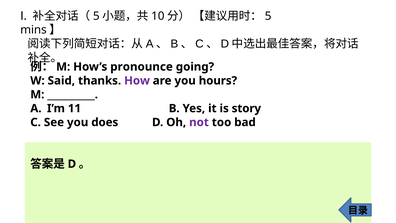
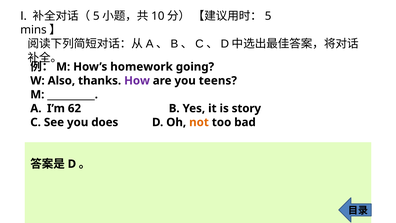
pronounce: pronounce -> homework (142, 67)
Said: Said -> Also (61, 81)
hours: hours -> teens (218, 81)
11: 11 -> 62 (74, 108)
not colour: purple -> orange (199, 122)
